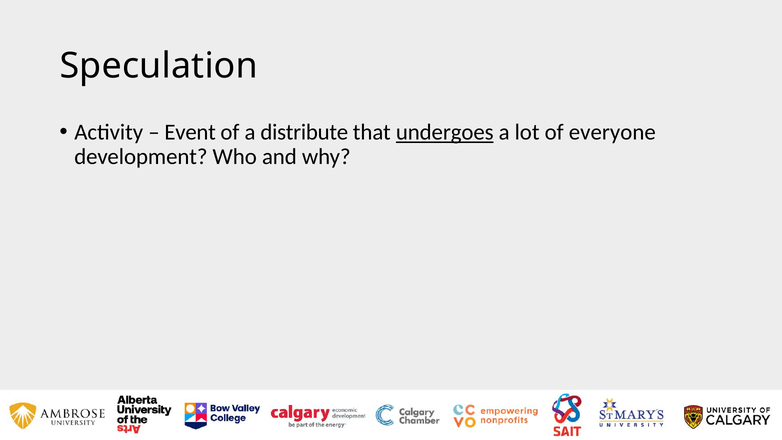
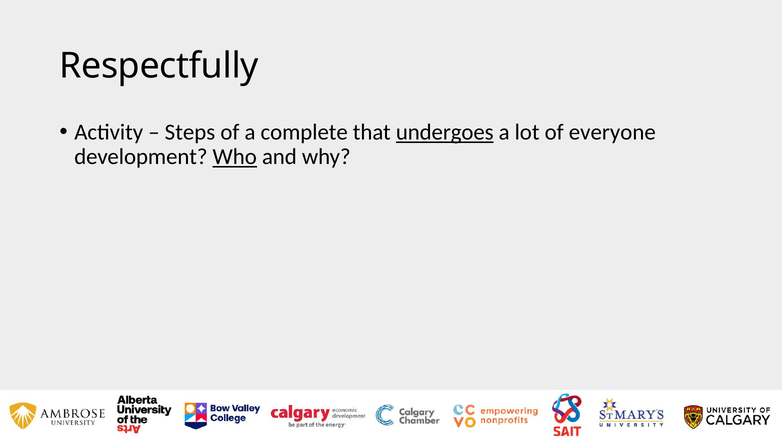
Speculation: Speculation -> Respectfully (159, 66)
Event: Event -> Steps (190, 132)
distribute: distribute -> complete (304, 132)
Who underline: none -> present (235, 157)
